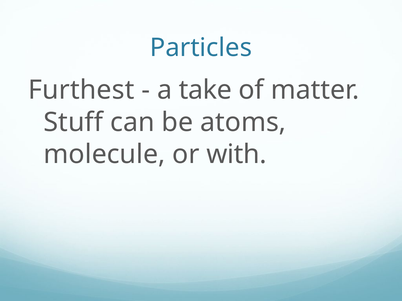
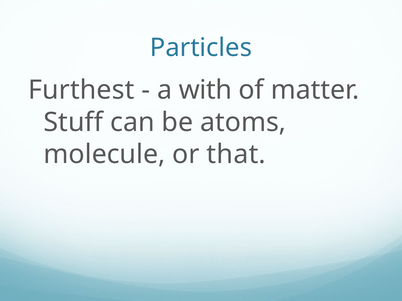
take: take -> with (205, 90)
with: with -> that (236, 155)
